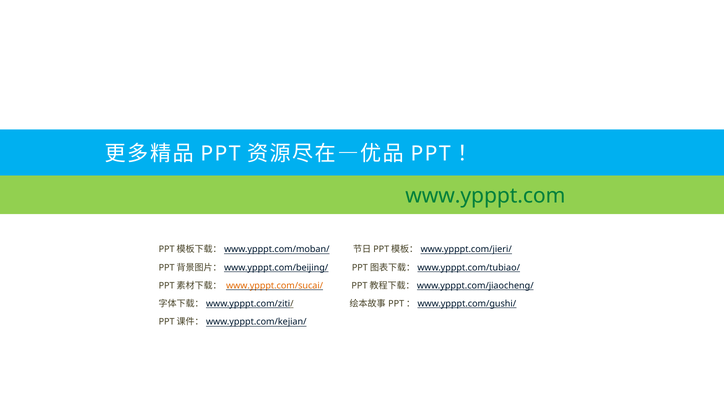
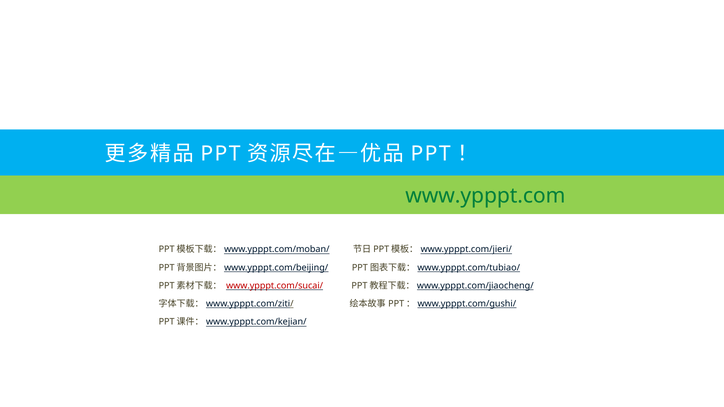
www.ypppt.com/sucai/ colour: orange -> red (275, 286)
